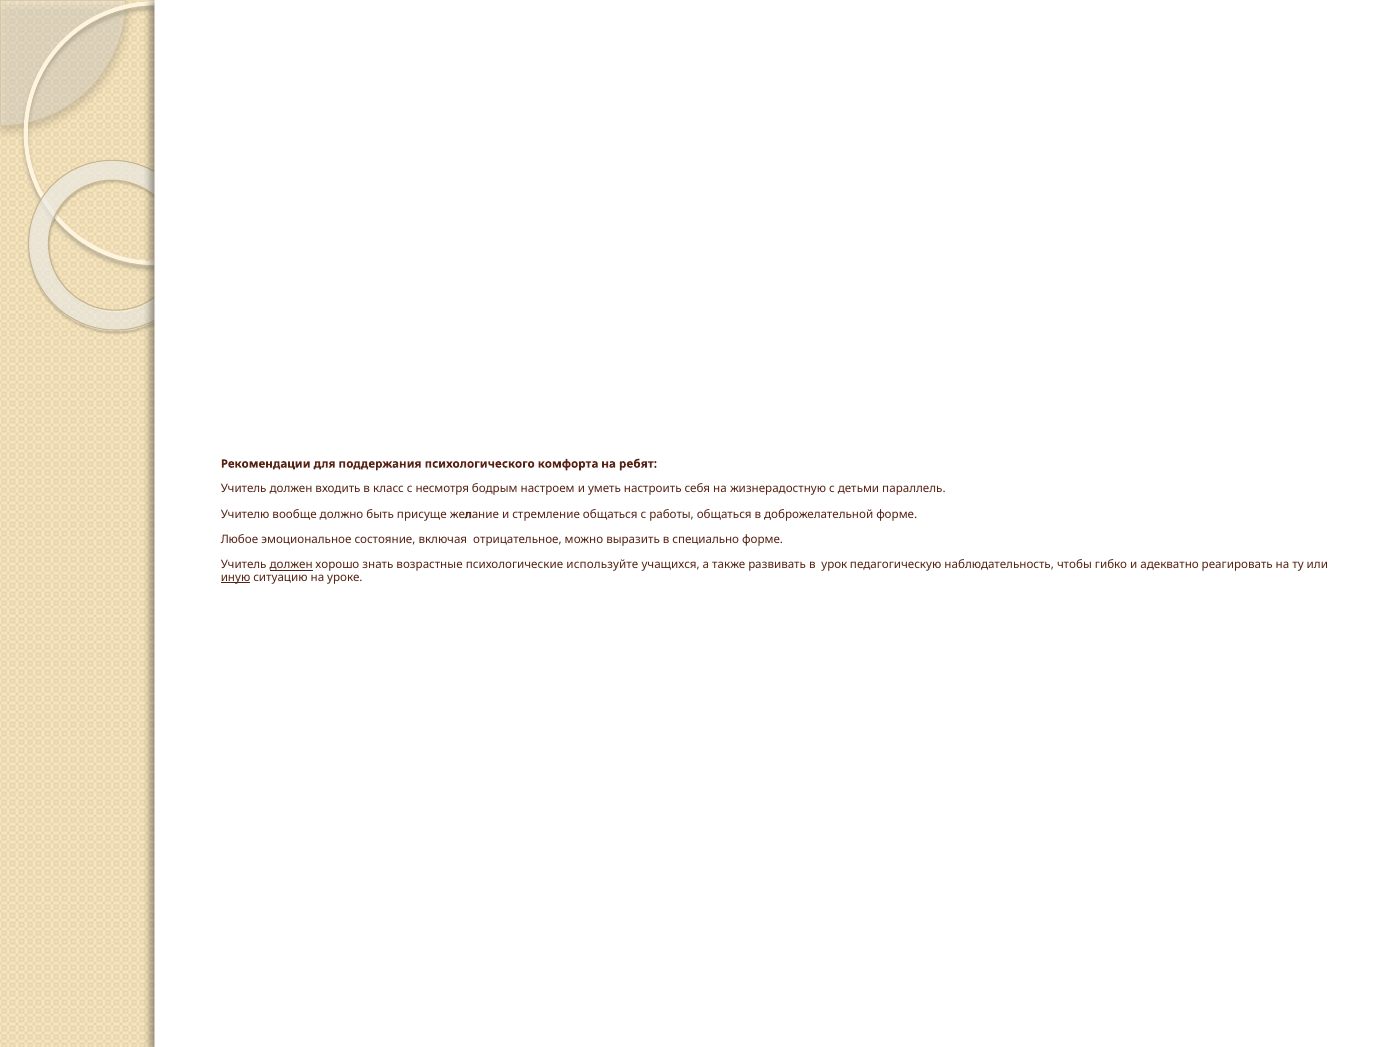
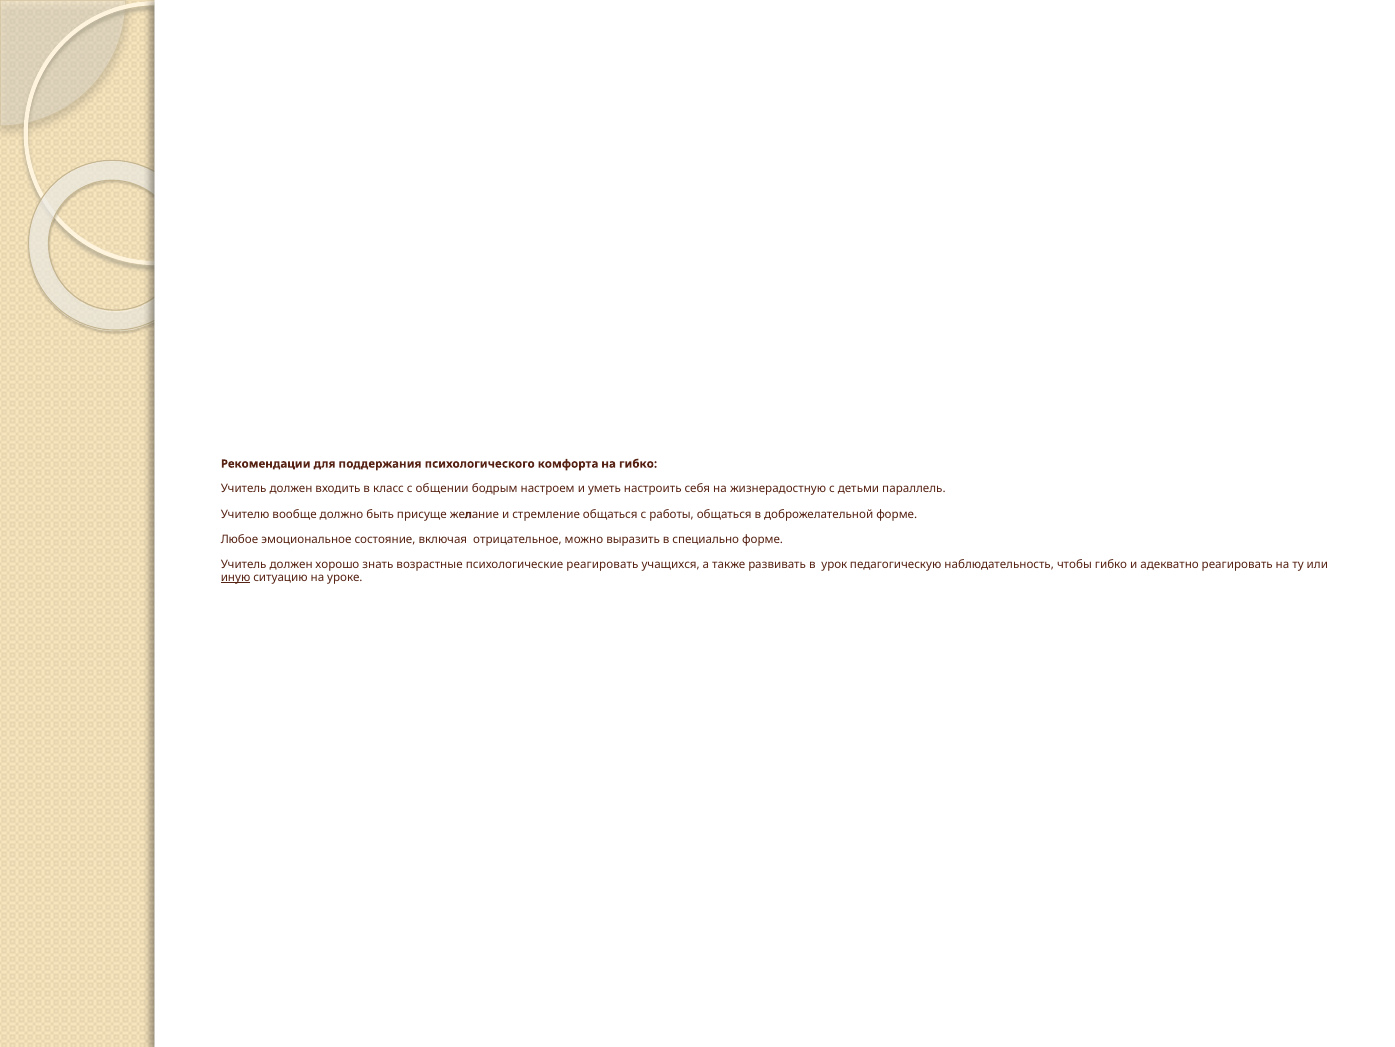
на ребят: ребят -> гибко (638, 463)
несмотря: несмотря -> общении (442, 489)
должен underline: present -> none (291, 565)
психологические используйте: используйте -> реагировать (602, 565)
